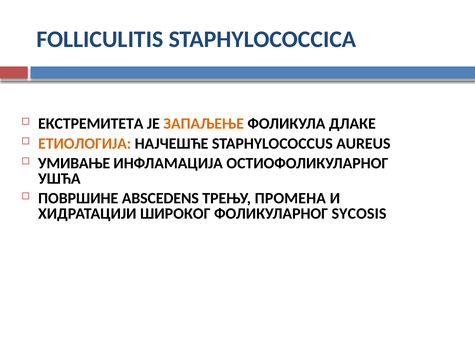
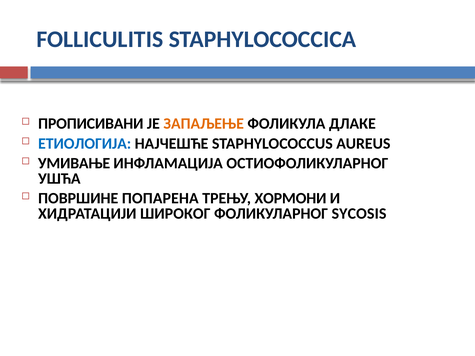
ЕКСТРЕМИТЕТА: ЕКСТРЕМИТЕТА -> ПРОПИСИВАНИ (91, 124)
ЕТИОЛОГИЈА colour: orange -> blue (85, 144)
ABSCEDENS: ABSCEDENS -> ПОПАРЕНА (160, 198)
ПРОМЕНА: ПРОМЕНА -> ХОРМОНИ (290, 198)
